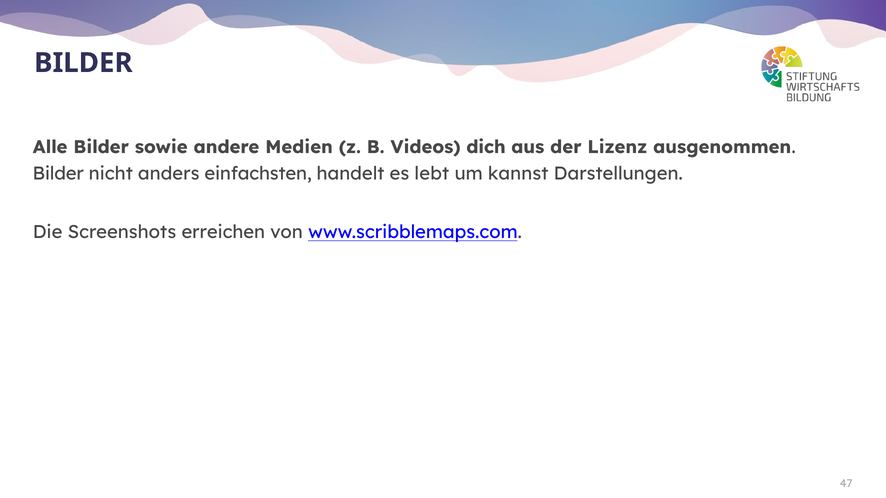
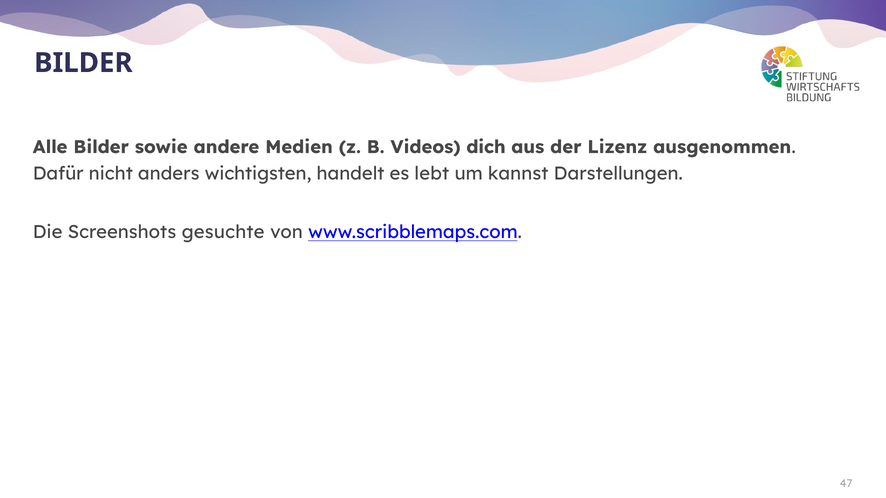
Bilder: Bilder -> Dafür (58, 174)
einfachsten: einfachsten -> wichtigsten (258, 174)
erreichen: erreichen -> gesuchte (223, 233)
